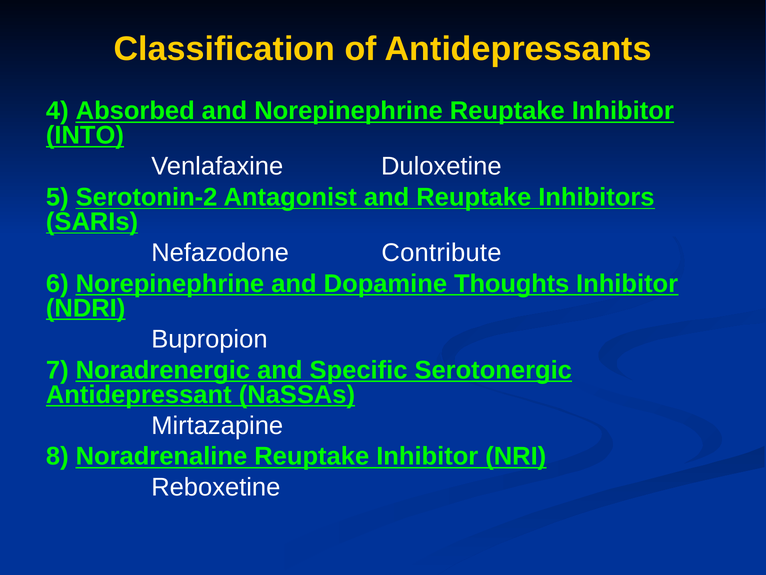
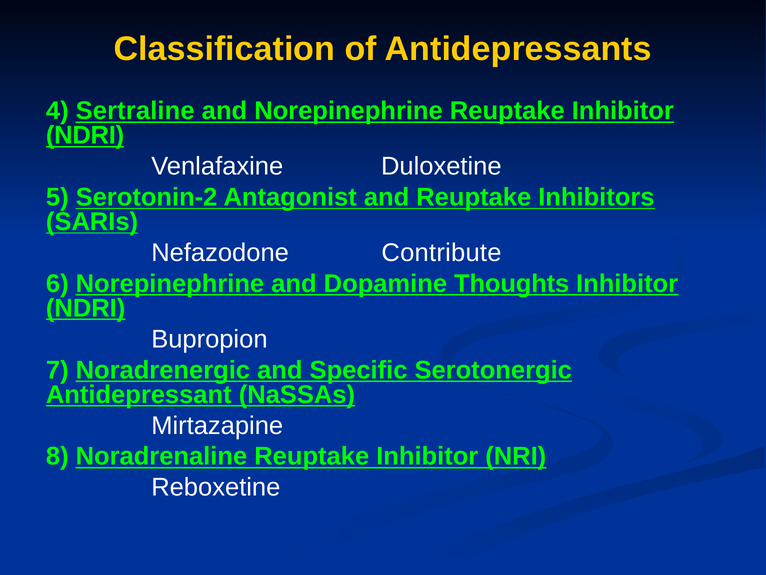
Absorbed: Absorbed -> Sertraline (135, 111)
INTO: INTO -> NDRI (85, 135)
